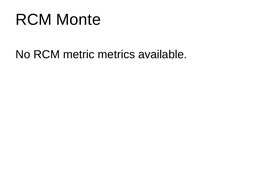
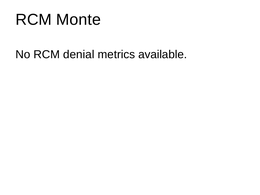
metric: metric -> denial (79, 55)
